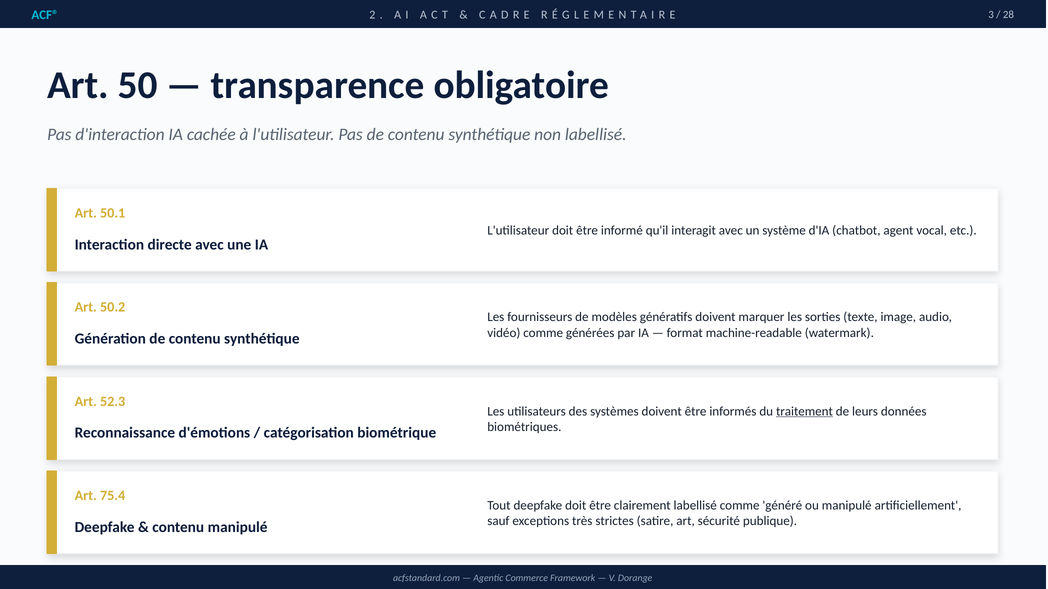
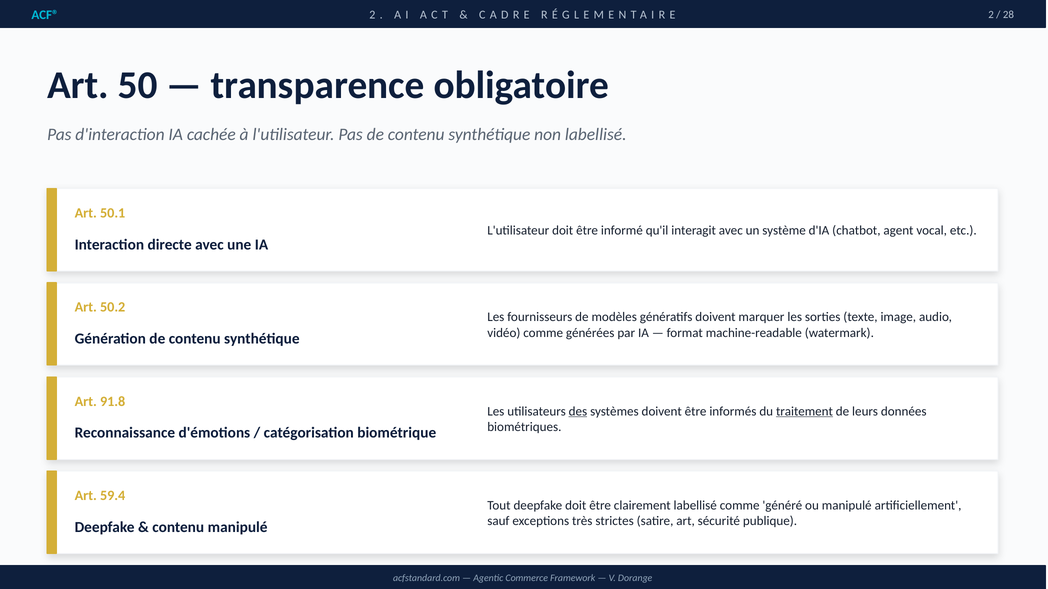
3: 3 -> 2 (991, 15)
52.3: 52.3 -> 91.8 (113, 402)
des underline: none -> present (578, 412)
75.4: 75.4 -> 59.4 (113, 496)
